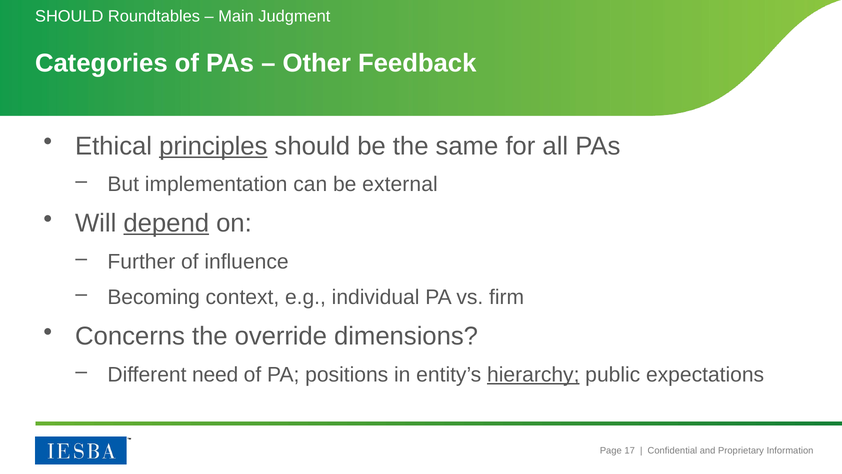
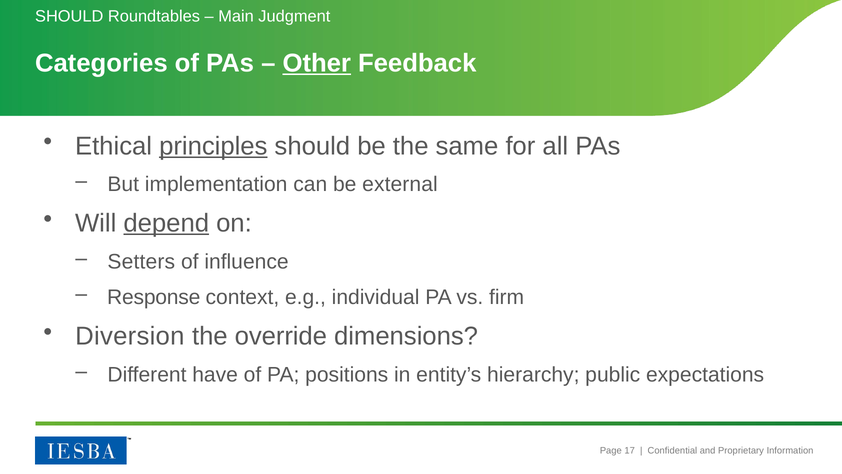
Other underline: none -> present (317, 63)
Further: Further -> Setters (141, 261)
Becoming: Becoming -> Response (154, 297)
Concerns: Concerns -> Diversion (130, 336)
need: need -> have (215, 374)
hierarchy underline: present -> none (533, 374)
